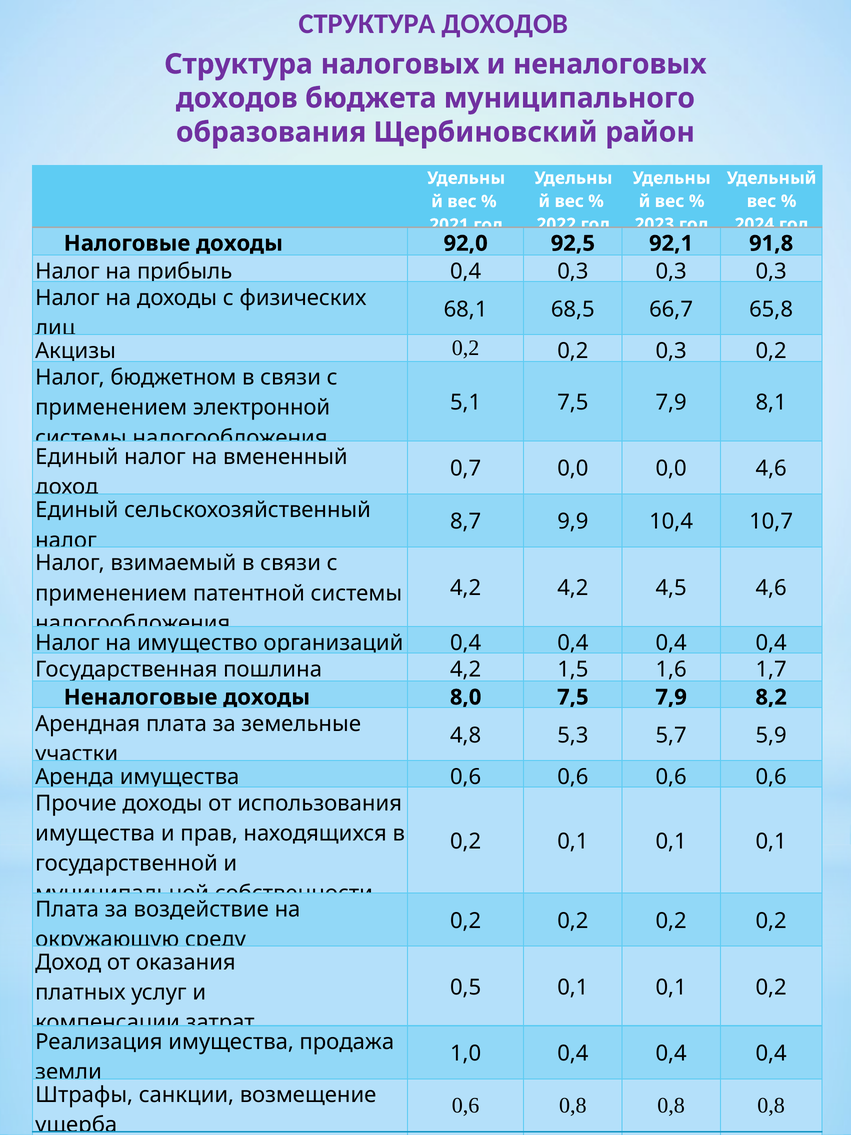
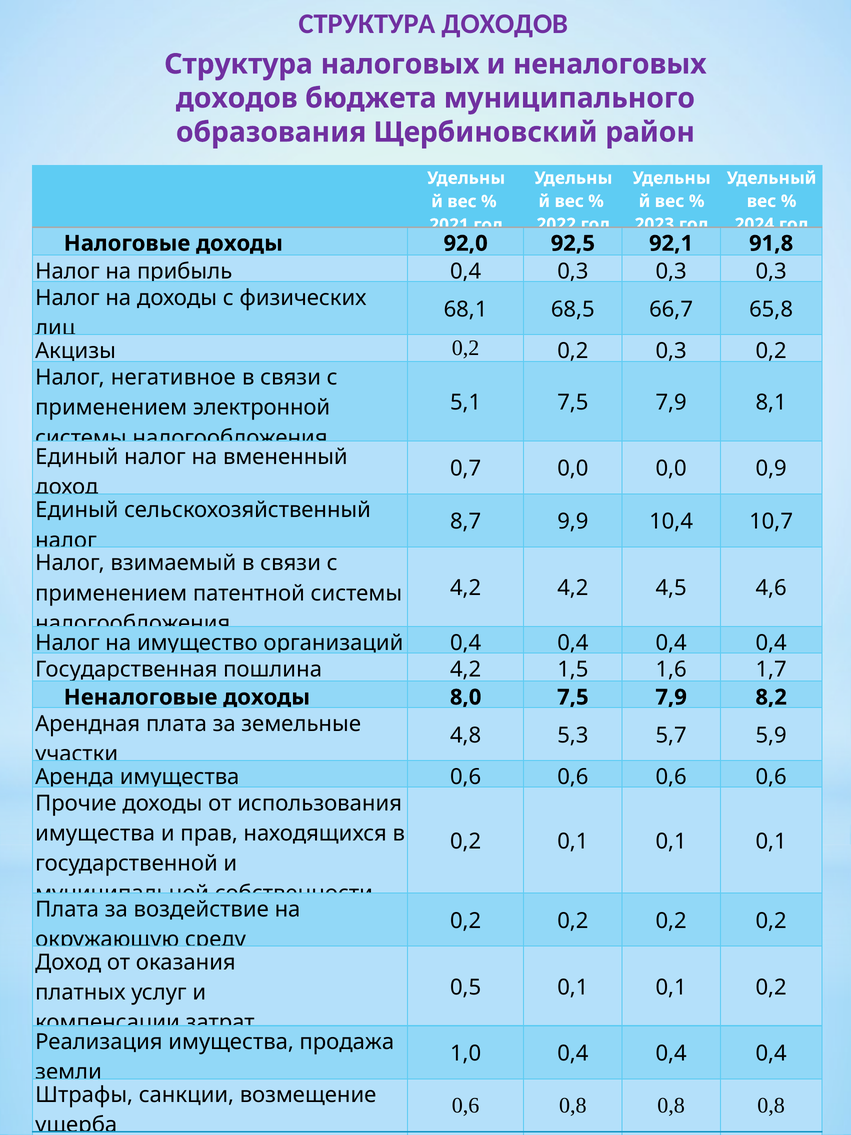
бюджетном: бюджетном -> негативное (173, 377)
0,0 4,6: 4,6 -> 0,9 (771, 469)
